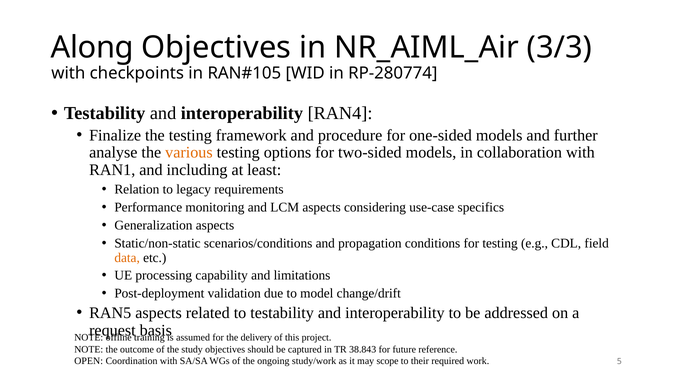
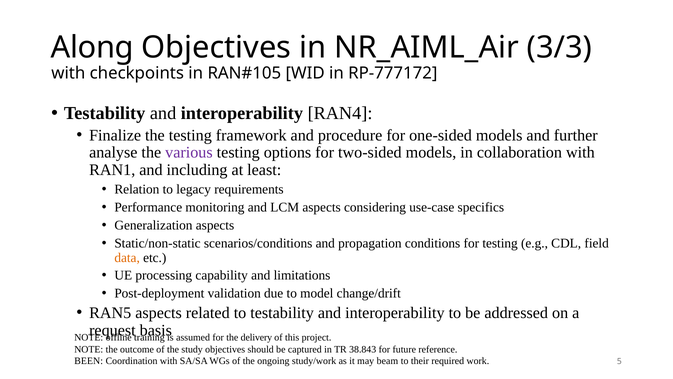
RP-280774: RP-280774 -> RP-777172 (393, 73)
various colour: orange -> purple (189, 152)
OPEN: OPEN -> BEEN (89, 361)
scope: scope -> beam (387, 361)
